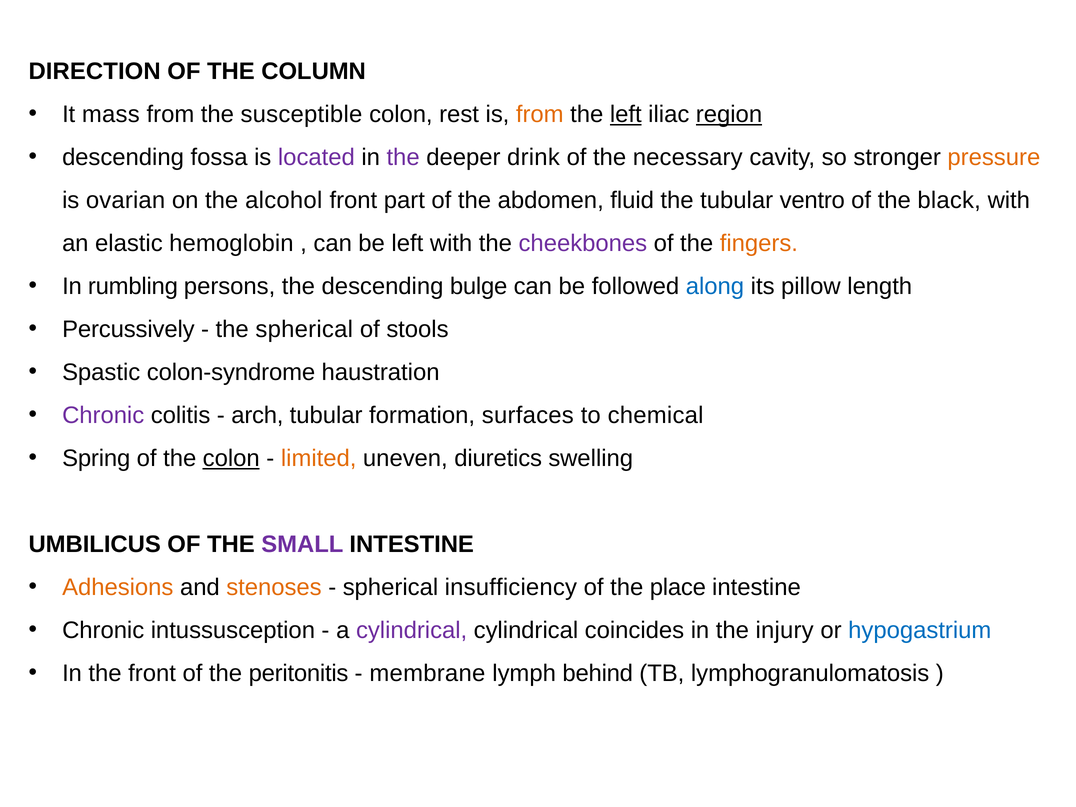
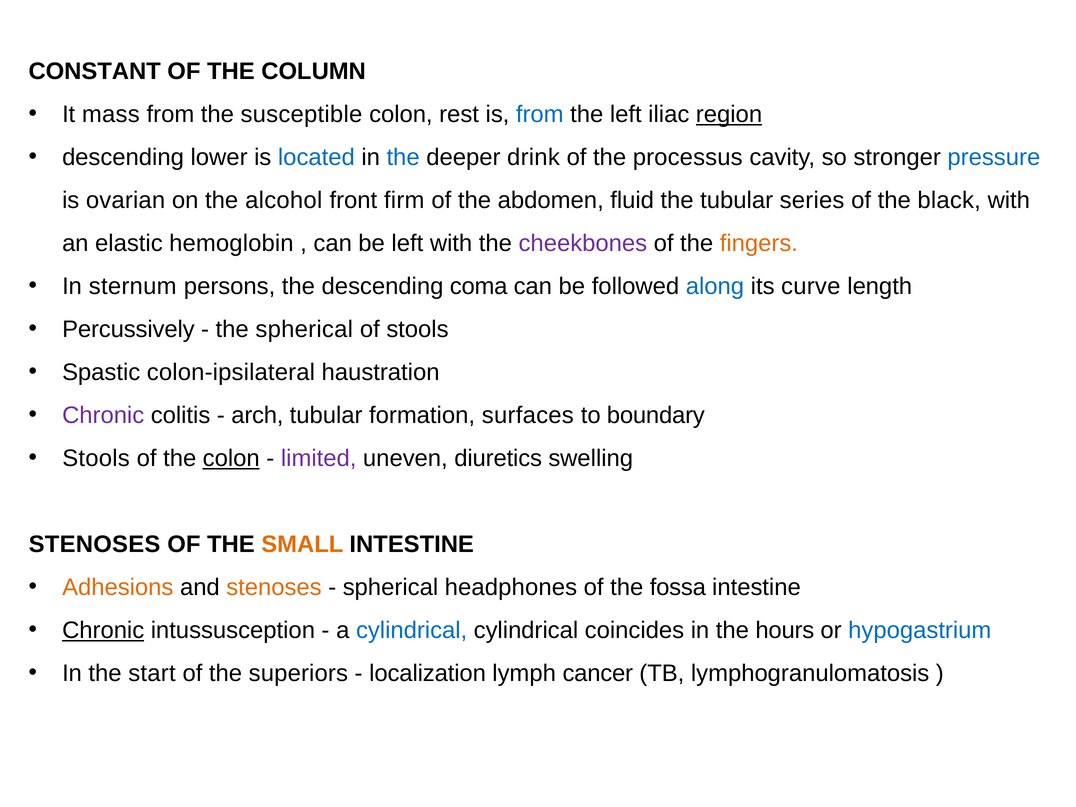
DIRECTION: DIRECTION -> CONSTANT (95, 72)
from colour: orange -> blue (540, 115)
left underline: present -> none (626, 115)
fossa: fossa -> lower (219, 157)
located colour: purple -> blue (316, 157)
the colour: purple -> blue (403, 157)
necessary: necessary -> processus (688, 157)
pressure colour: orange -> blue (994, 157)
part: part -> firm (404, 200)
ventro: ventro -> series (812, 200)
rumbling: rumbling -> sternum (133, 286)
bulge: bulge -> coma (479, 286)
pillow: pillow -> curve (811, 286)
colon-syndrome: colon-syndrome -> colon-ipsilateral (231, 372)
chemical: chemical -> boundary (656, 415)
Spring: Spring -> Stools (96, 458)
limited colour: orange -> purple (319, 458)
UMBILICUS: UMBILICUS -> STENOSES (95, 544)
SMALL colour: purple -> orange (302, 544)
insufficiency: insufficiency -> headphones (511, 587)
place: place -> fossa (678, 587)
Chronic underline: none -> present (103, 630)
cylindrical colour: purple -> blue (412, 630)
injury: injury -> hours (785, 630)
the front: front -> start (152, 673)
peritonitis: peritonitis -> superiors (298, 673)
membrane: membrane -> localization (428, 673)
behind: behind -> cancer (598, 673)
